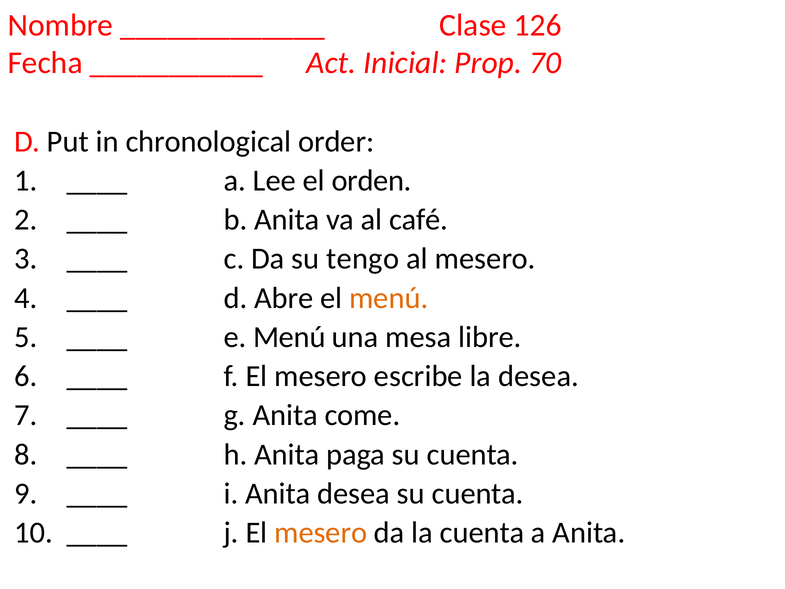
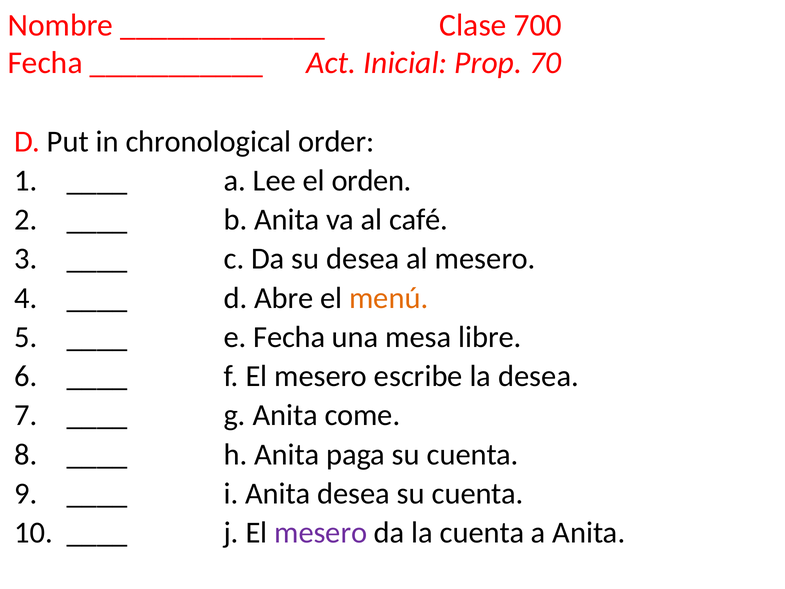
126: 126 -> 700 (538, 25)
su tengo: tengo -> desea (363, 259)
e Menú: Menú -> Fecha (289, 337)
mesero colour: orange -> purple (321, 532)
